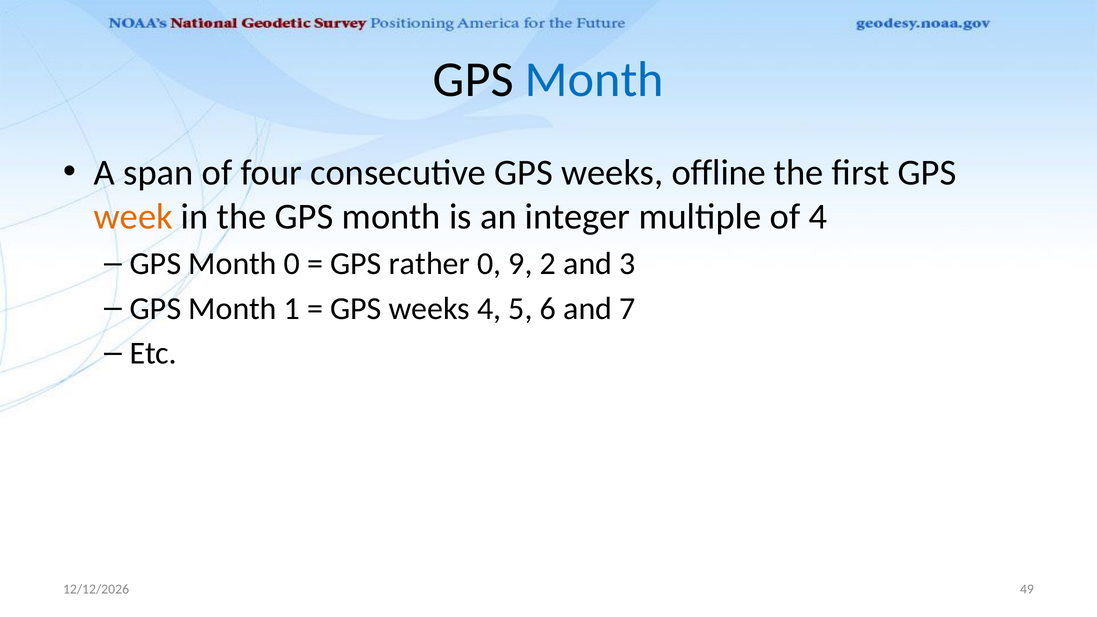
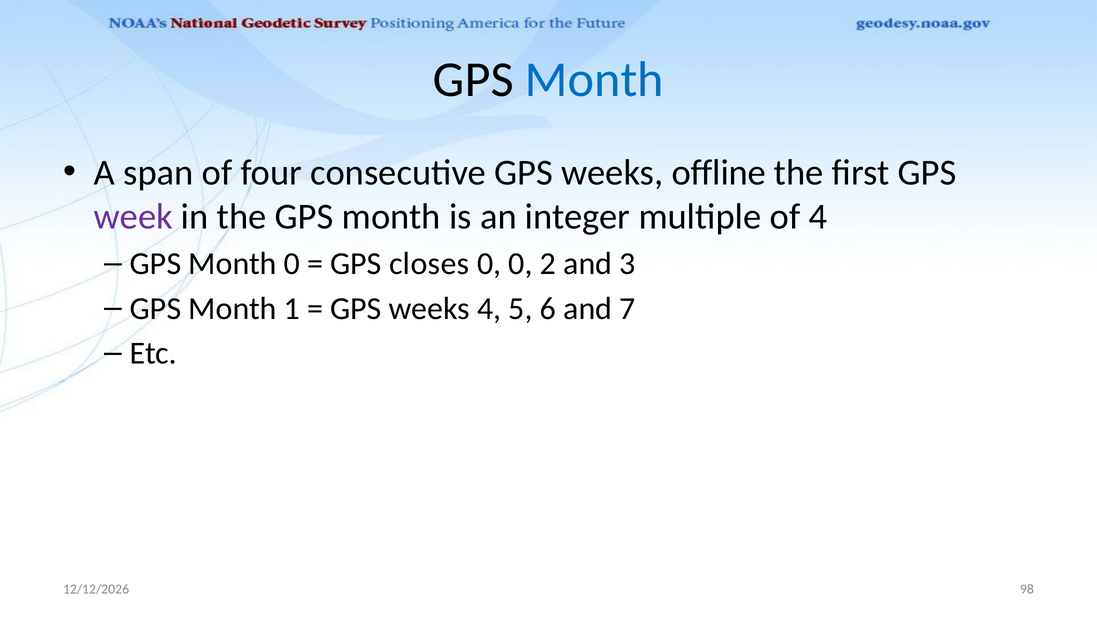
week colour: orange -> purple (133, 216)
rather: rather -> closes (429, 264)
0 9: 9 -> 0 (520, 264)
49: 49 -> 98 (1027, 589)
